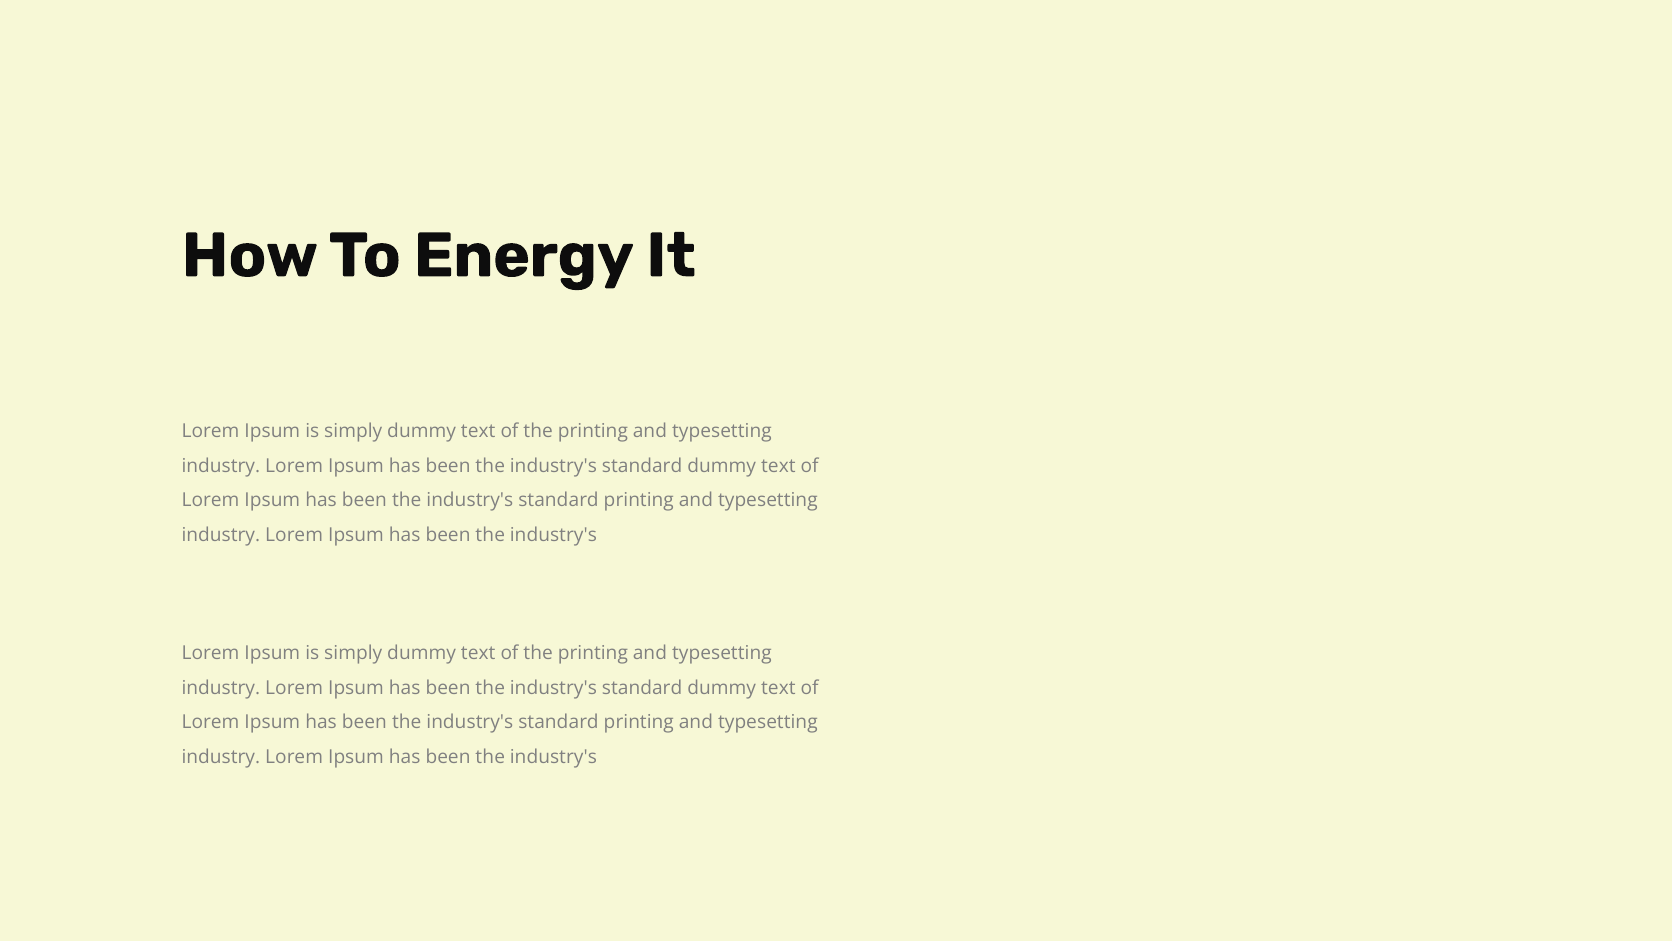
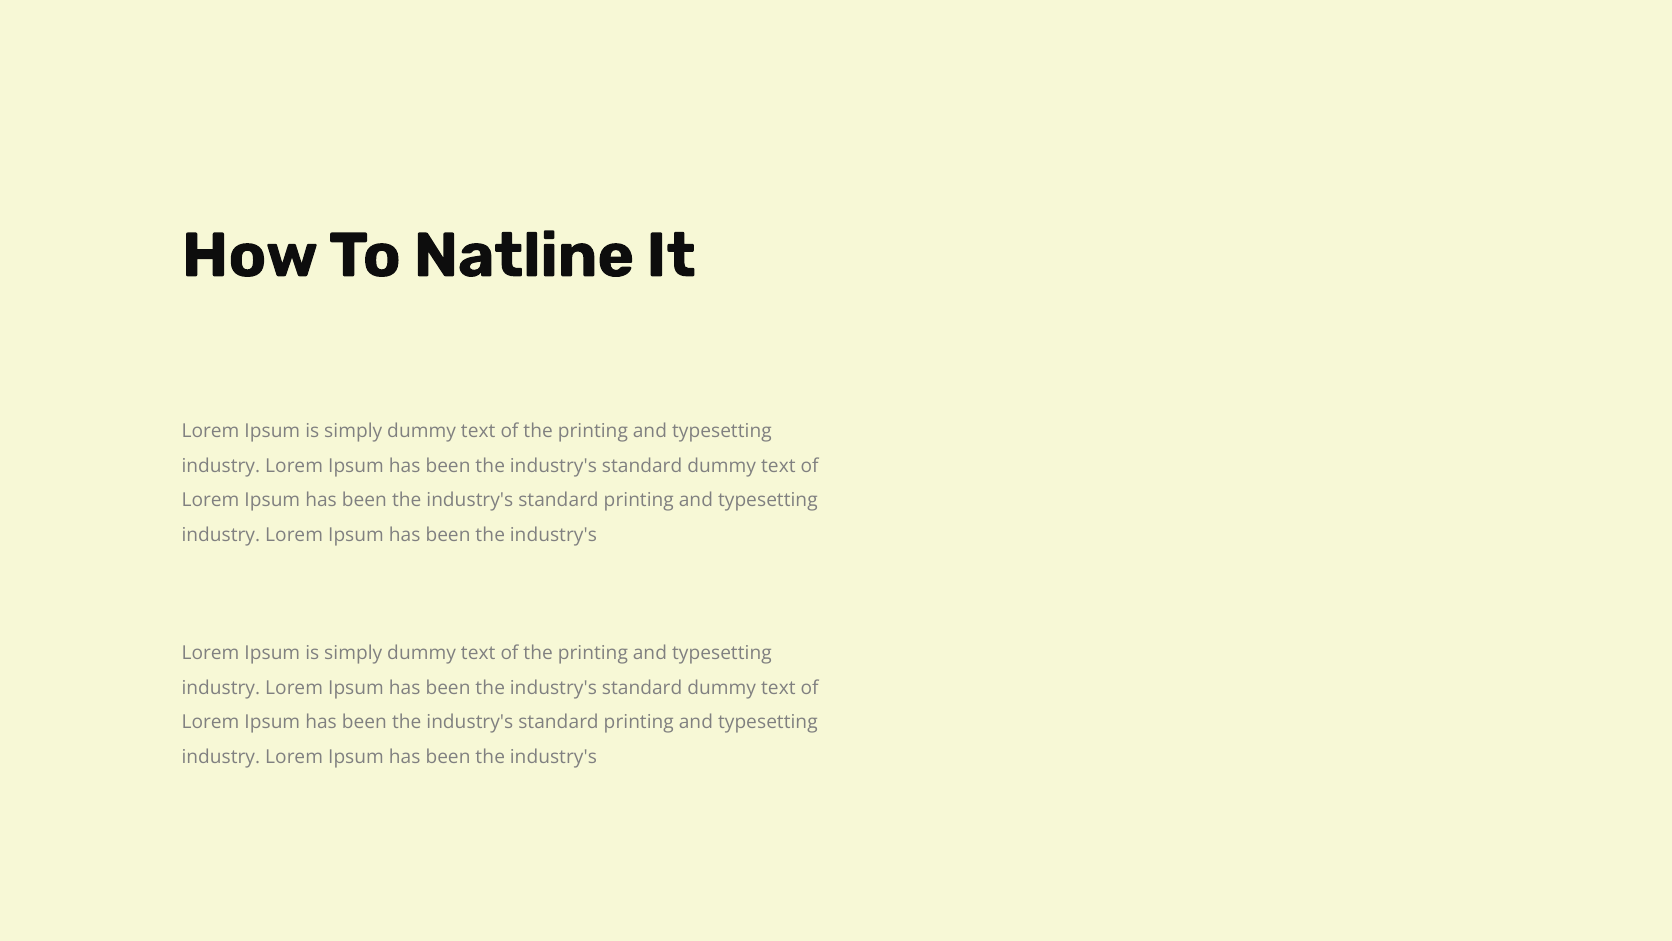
Energy: Energy -> Natline (524, 256)
